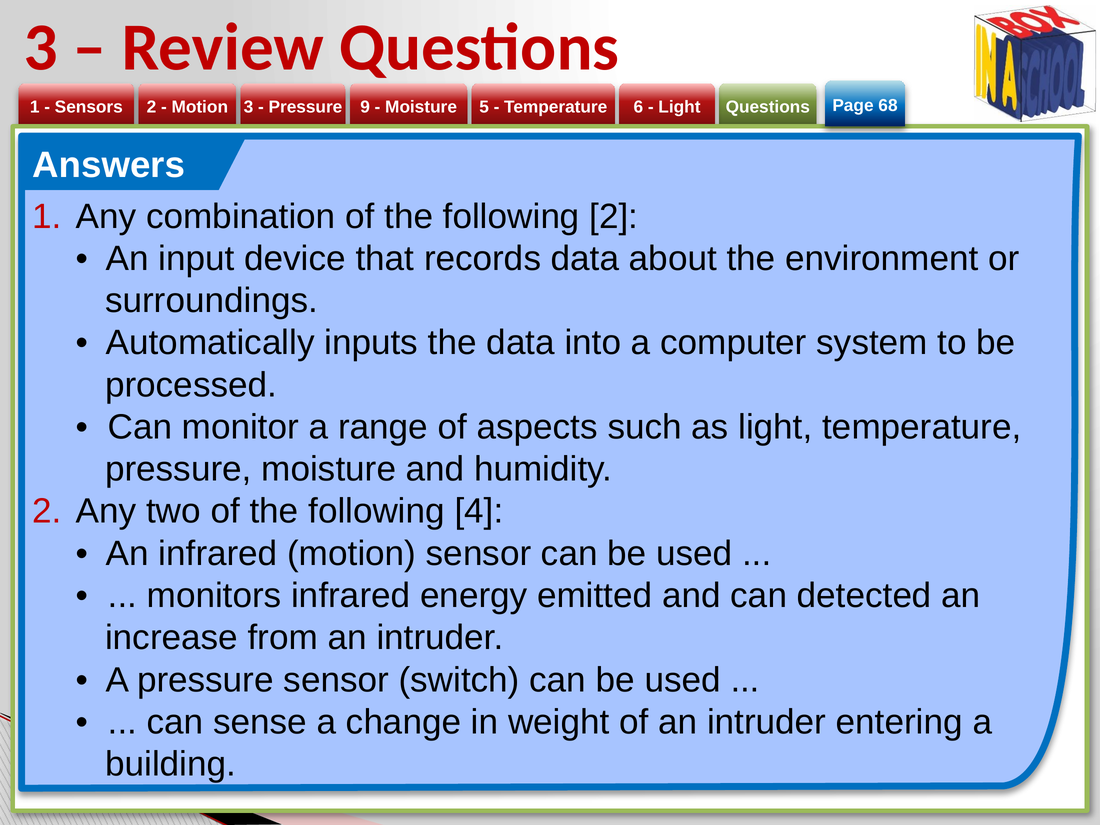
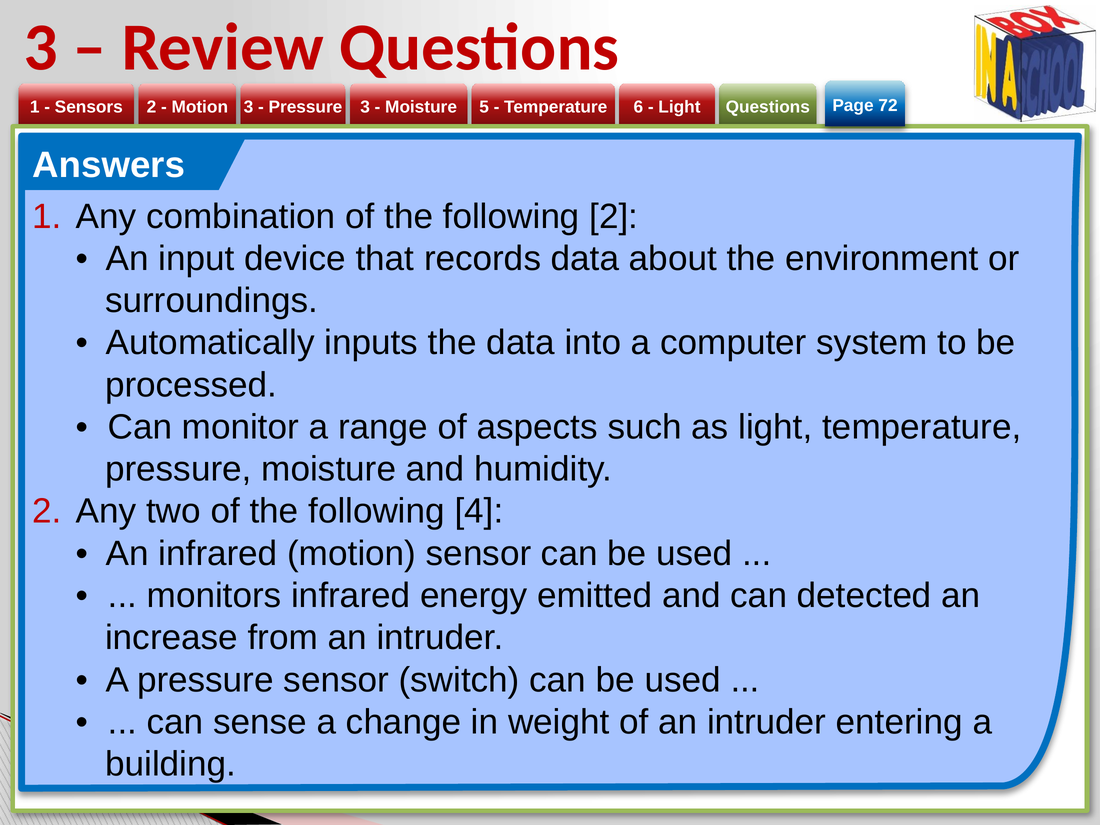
68: 68 -> 72 (888, 106)
Pressure 9: 9 -> 3 (365, 107)
